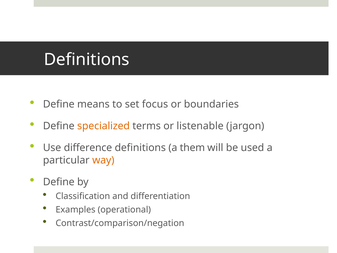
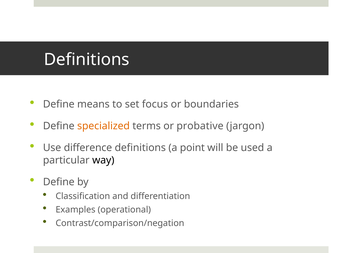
listenable: listenable -> probative (200, 126)
them: them -> point (192, 148)
way colour: orange -> black (103, 160)
